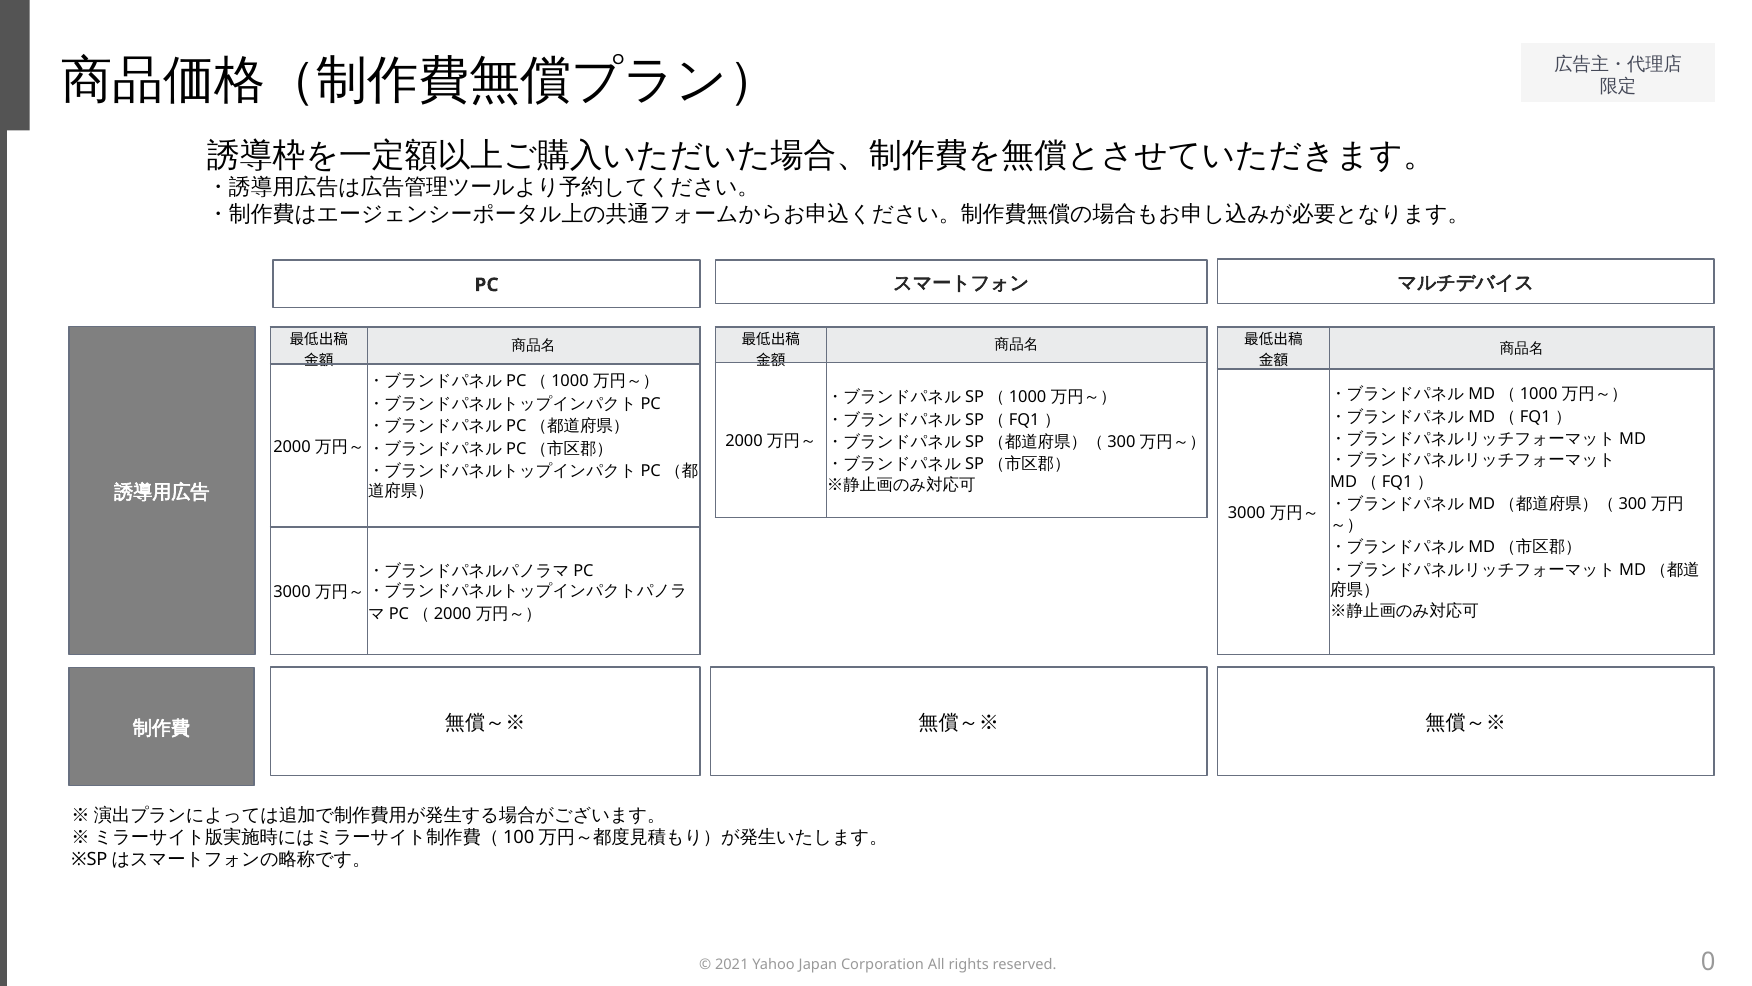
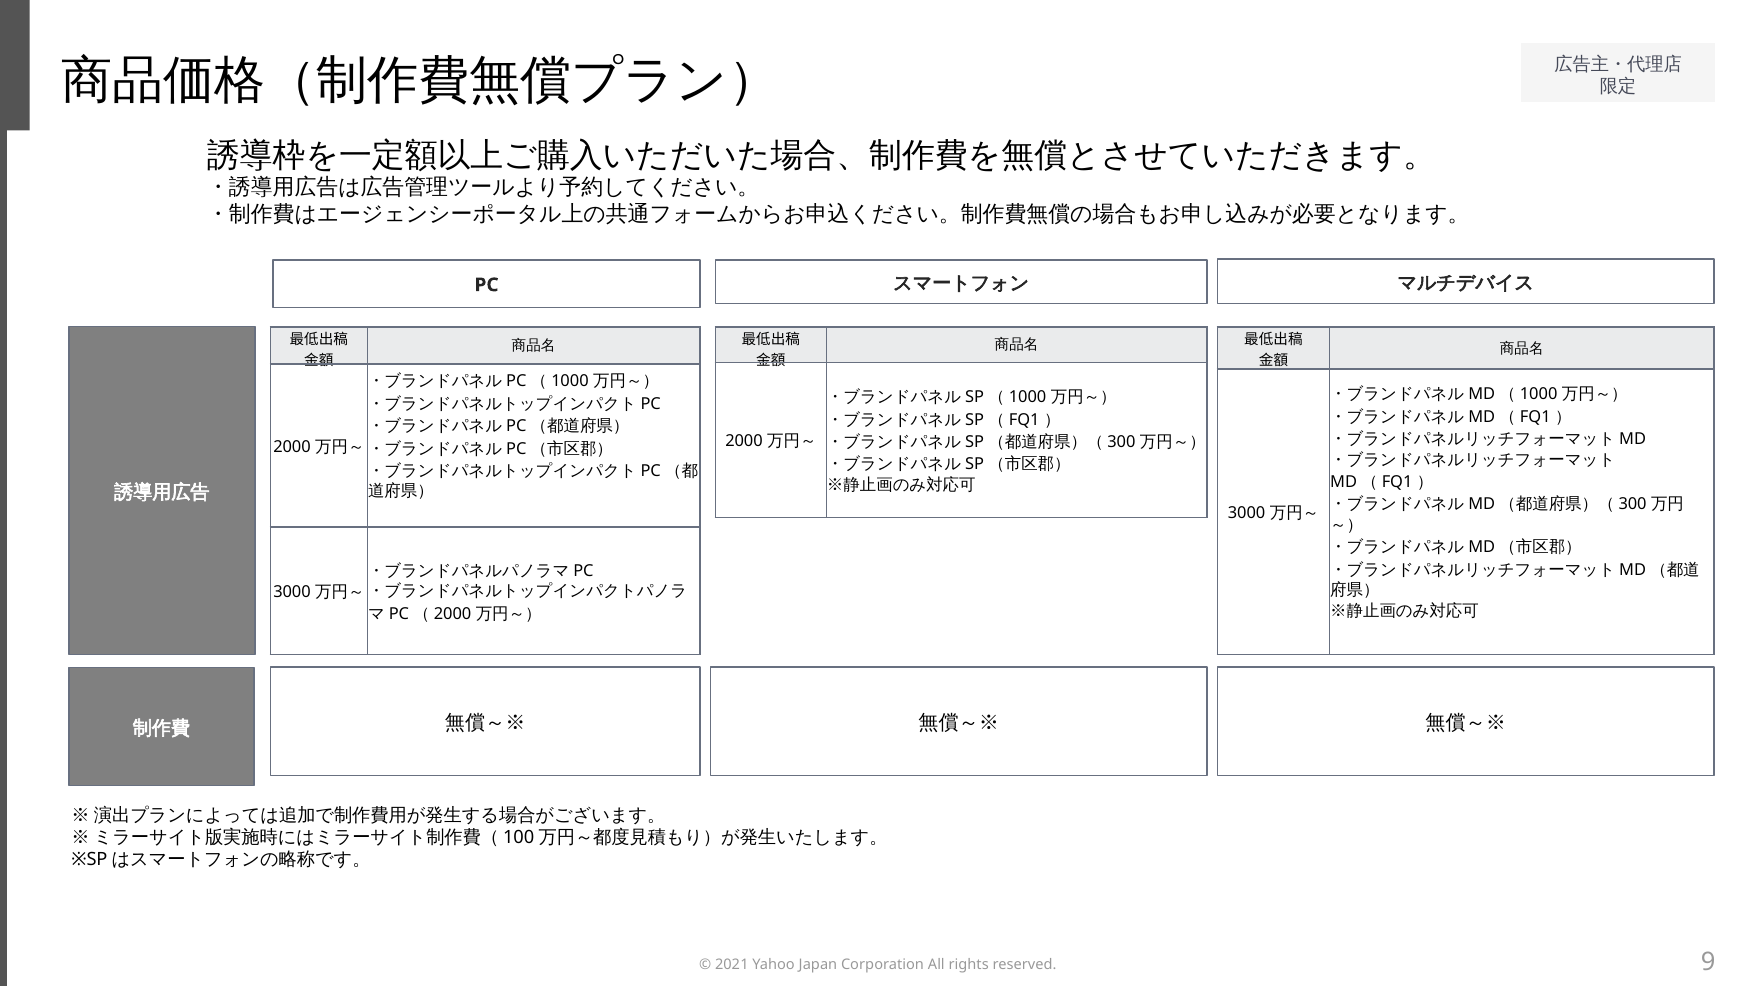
0: 0 -> 9 (1708, 961)
